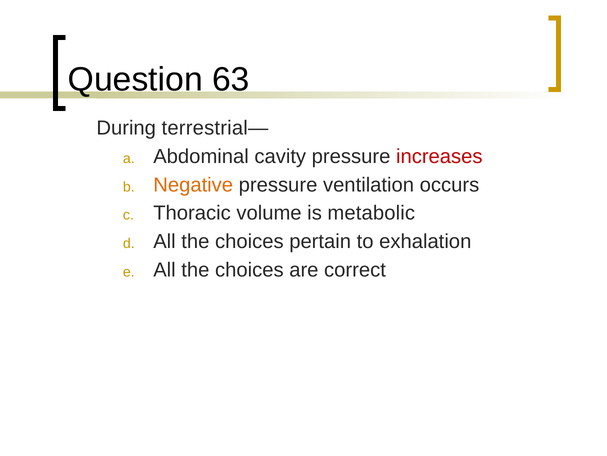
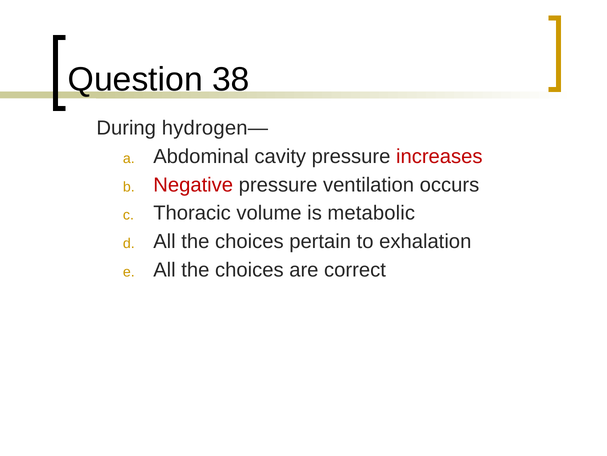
63: 63 -> 38 (231, 79)
terrestrial—: terrestrial— -> hydrogen— (215, 128)
Negative colour: orange -> red (193, 185)
